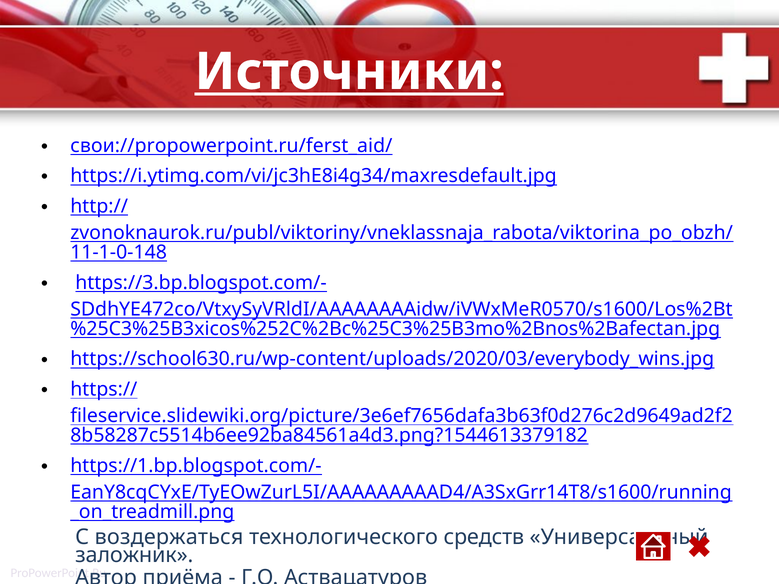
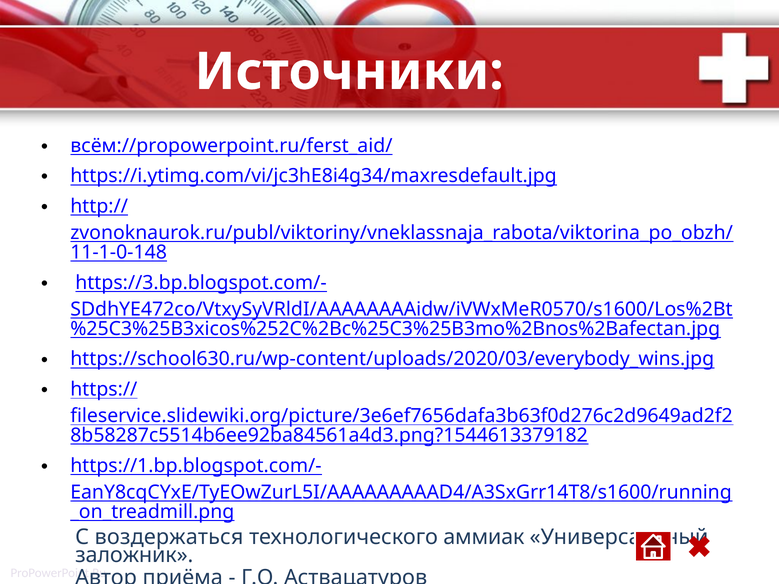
Источники underline: present -> none (349, 72)
свои://propowerpoint.ru/ferst_aid/: свои://propowerpoint.ru/ferst_aid/ -> всём://propowerpoint.ru/ferst_aid/ (231, 146)
средств: средств -> аммиак (484, 537)
